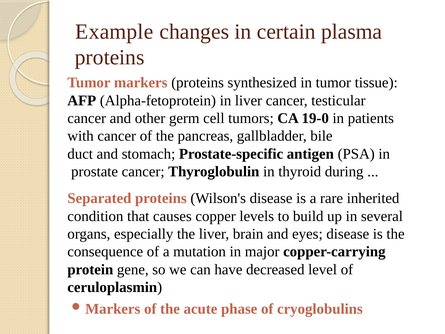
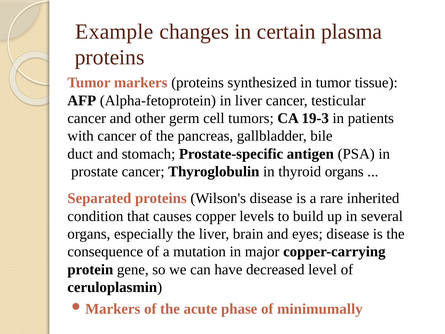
19-0: 19-0 -> 19-3 (315, 118)
thyroid during: during -> organs (344, 172)
cryoglobulins: cryoglobulins -> minimumally (320, 309)
